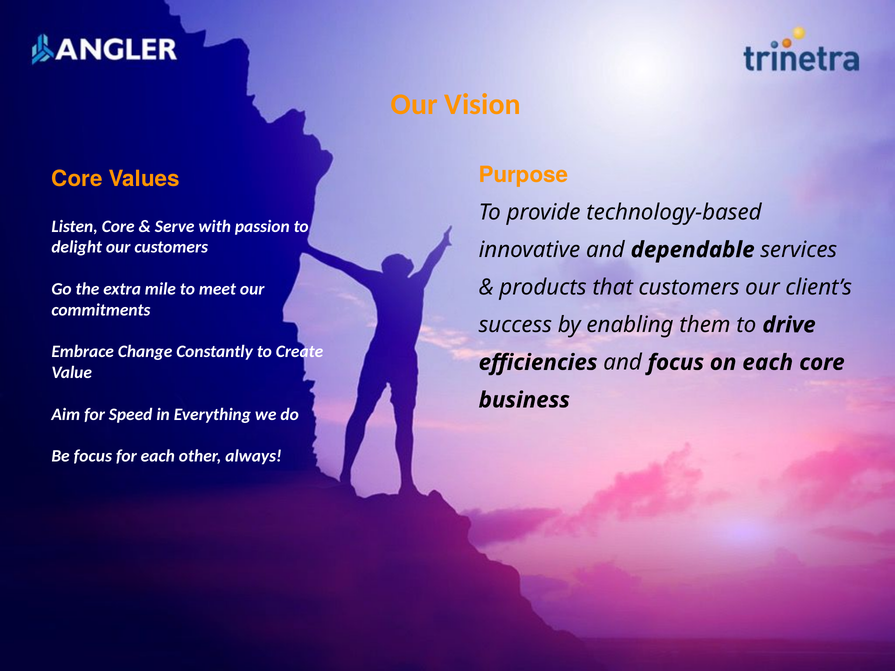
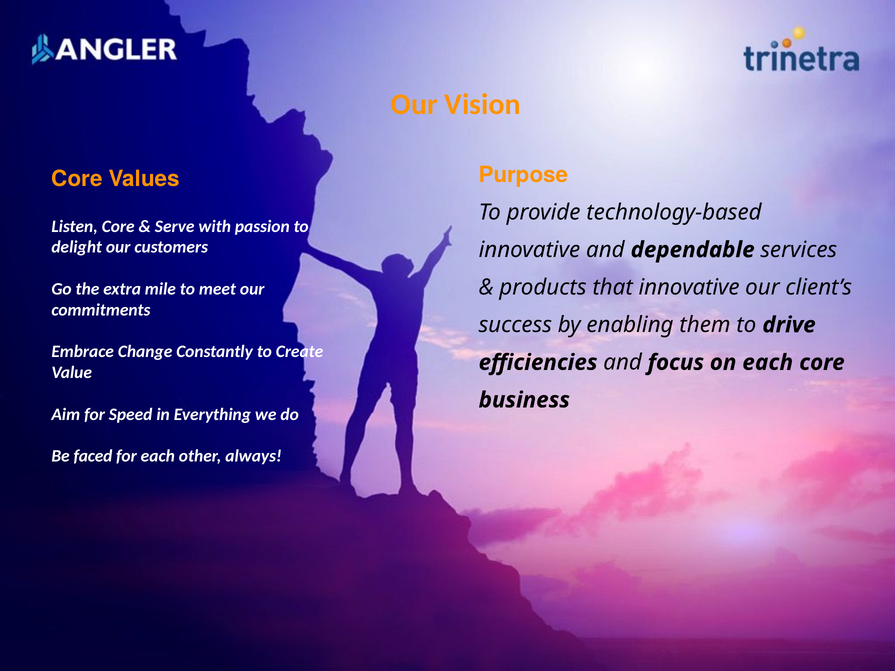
that customers: customers -> innovative (689, 288)
Be focus: focus -> faced (93, 456)
